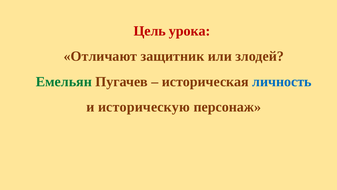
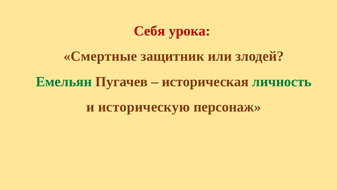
Цель: Цель -> Себя (150, 31)
Отличают: Отличают -> Смертные (100, 56)
личность colour: blue -> green (282, 81)
